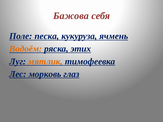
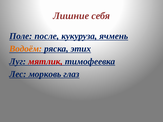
Бажова: Бажова -> Лишние (71, 16)
песка: песка -> после (47, 36)
мятлик colour: orange -> red (45, 62)
